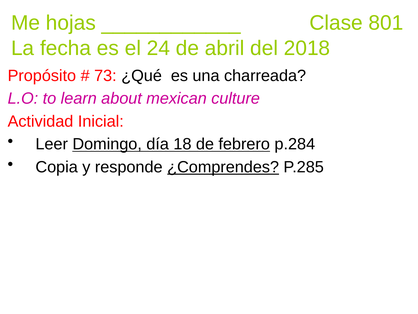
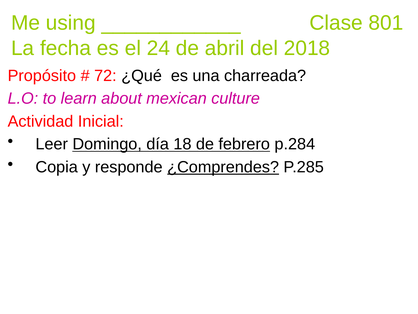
hojas: hojas -> using (71, 23)
73: 73 -> 72 (105, 76)
